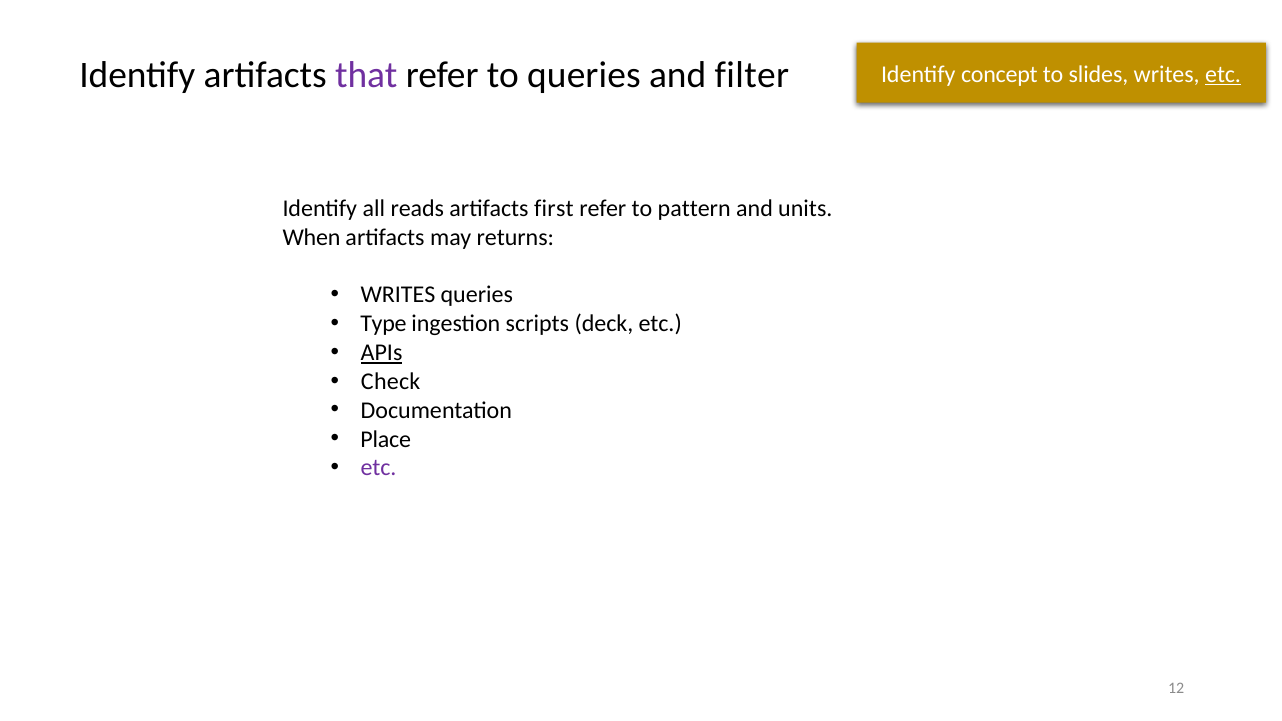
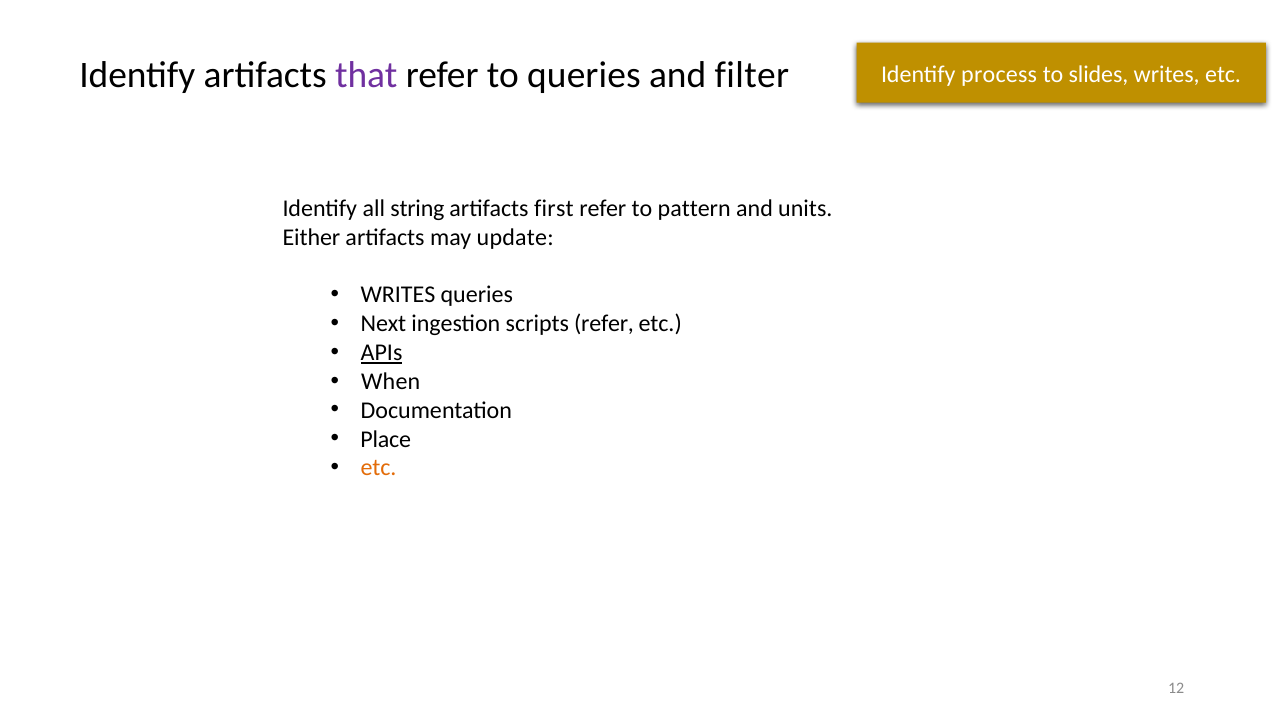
concept: concept -> process (999, 74)
etc underline: present -> none (1223, 74)
reads: reads -> string (417, 208)
When: When -> Either (311, 237)
returns: returns -> update (515, 237)
Type: Type -> Next (383, 324)
scripts deck: deck -> refer (604, 324)
Check: Check -> When (391, 381)
etc colour: purple -> orange (379, 468)
